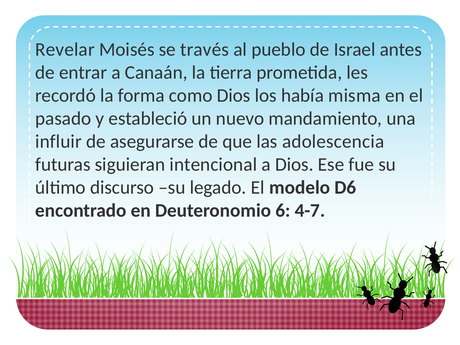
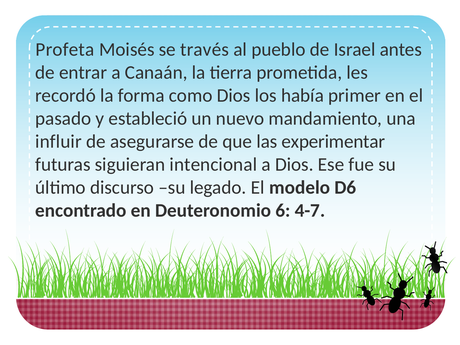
Revelar: Revelar -> Profeta (65, 50)
misma: misma -> primer (355, 96)
adolescencia: adolescencia -> experimentar (333, 142)
